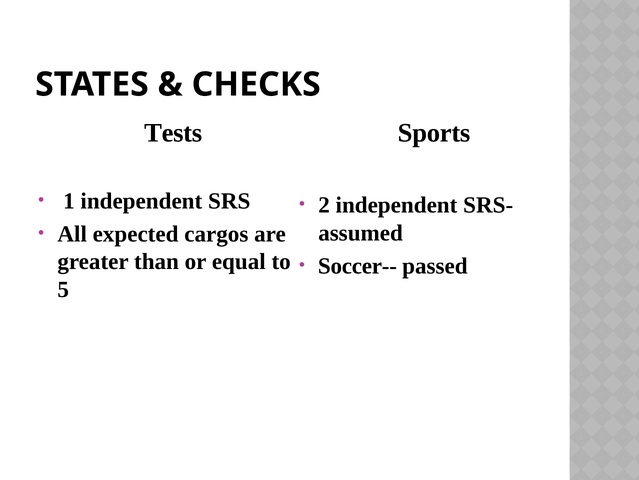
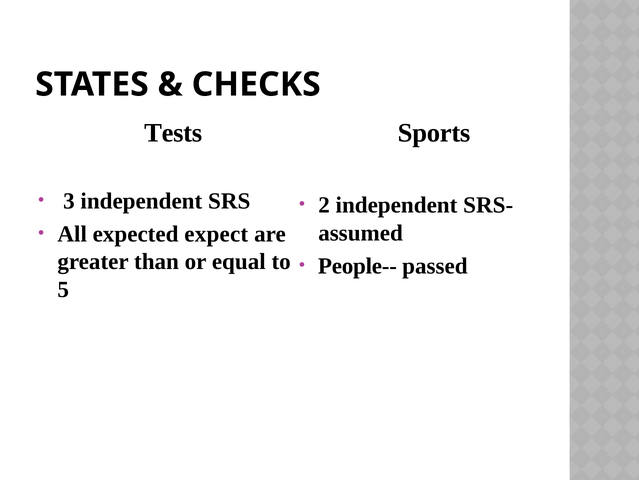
1: 1 -> 3 (69, 201)
cargos: cargos -> expect (216, 234)
Soccer--: Soccer-- -> People-- (357, 266)
